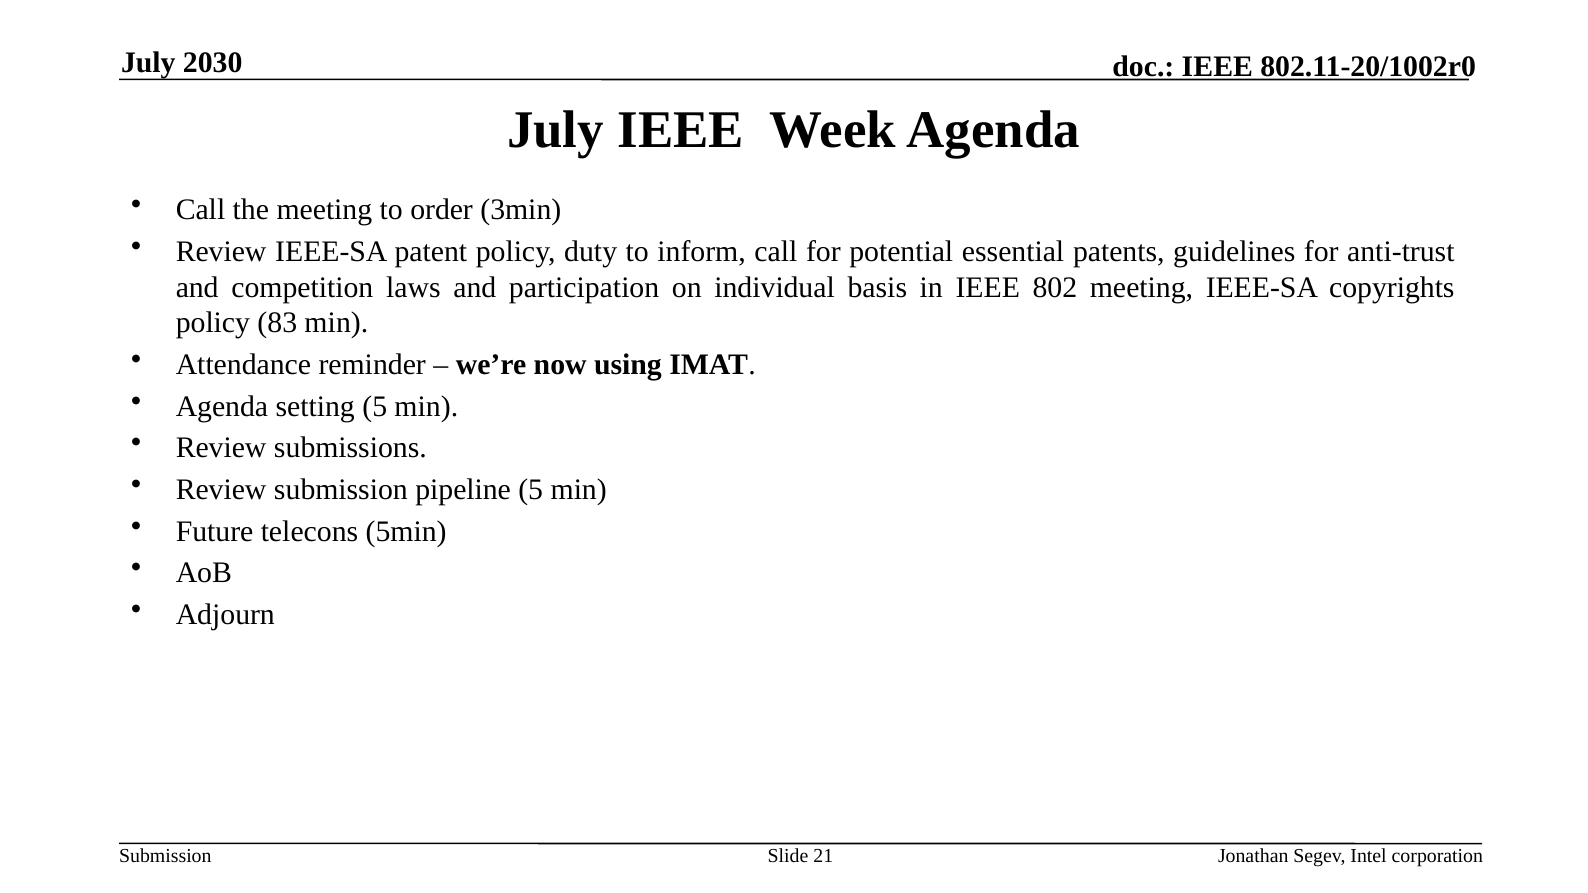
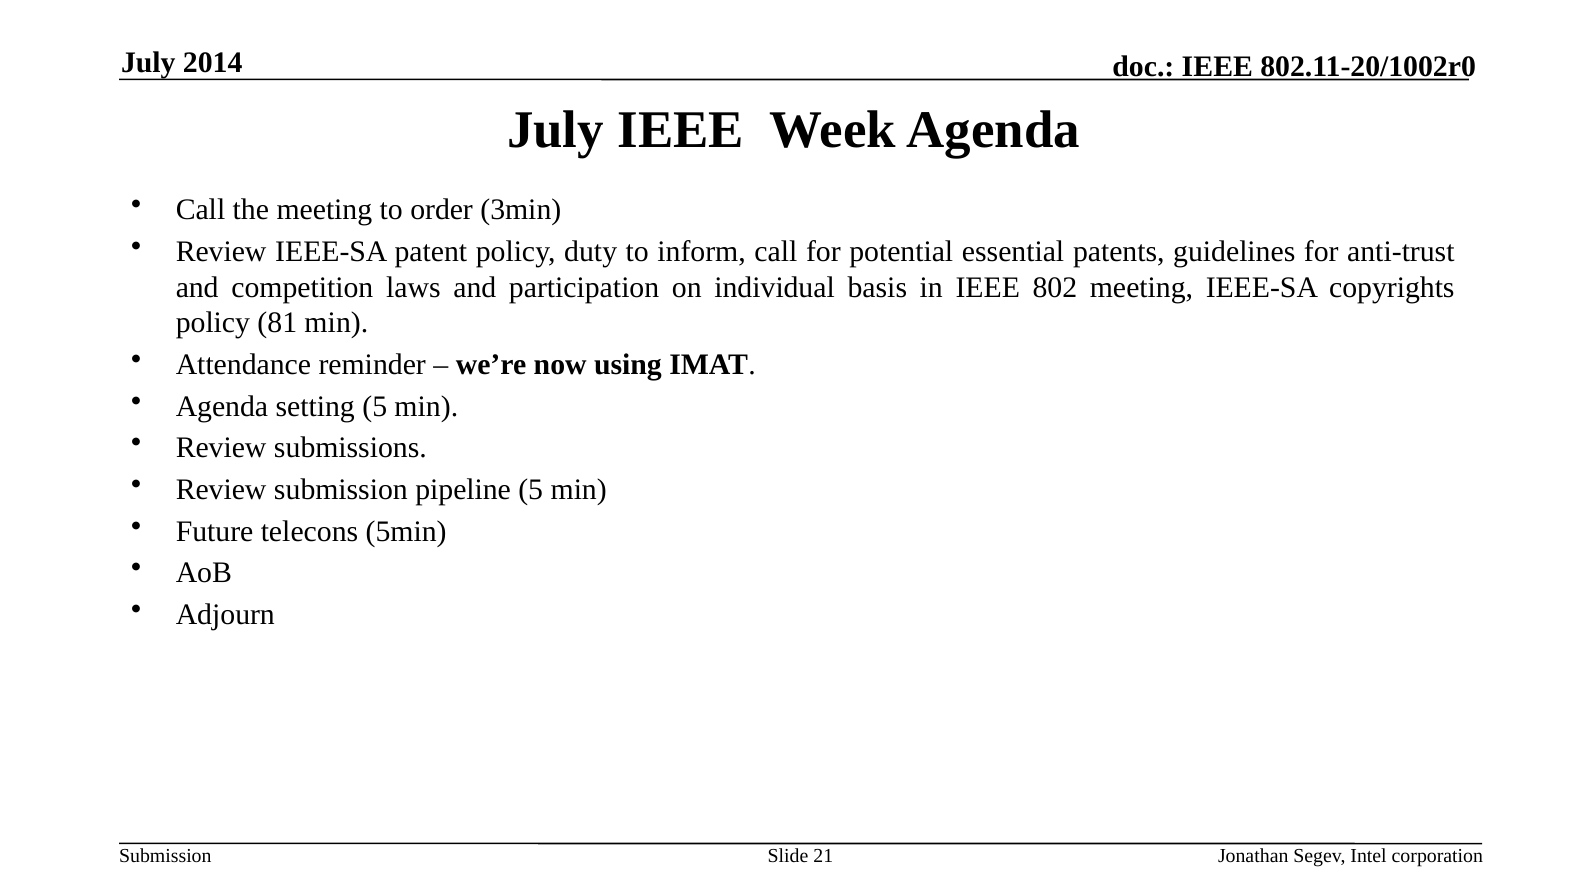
2030: 2030 -> 2014 (213, 63)
83: 83 -> 81 (277, 323)
